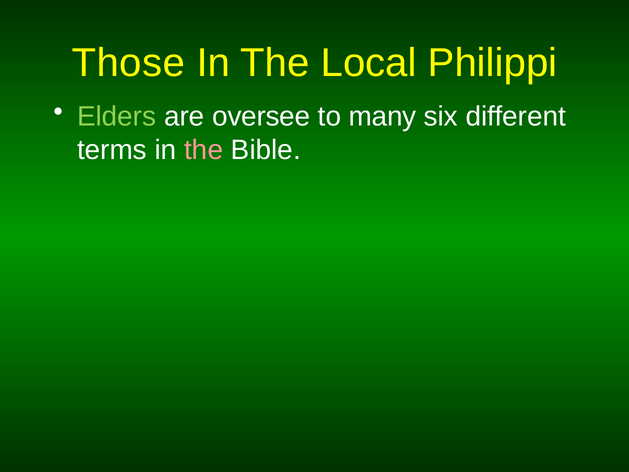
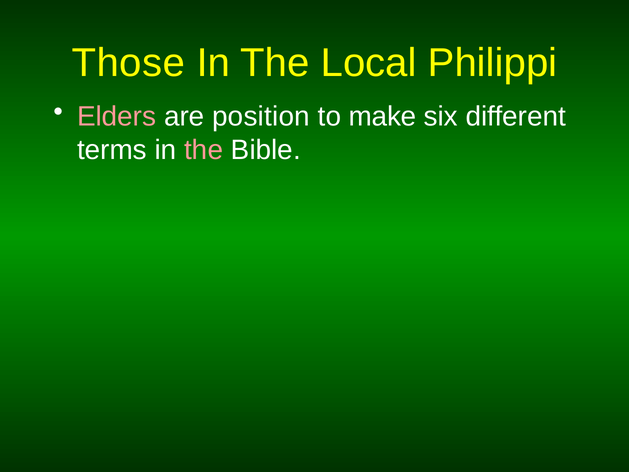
Elders colour: light green -> pink (117, 116)
oversee: oversee -> position (261, 116)
many: many -> make (383, 116)
